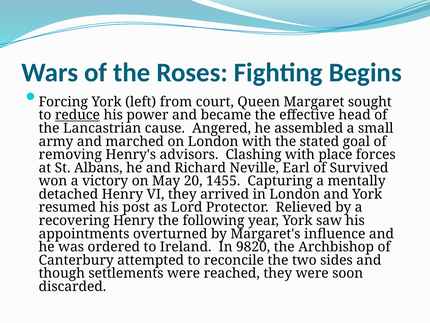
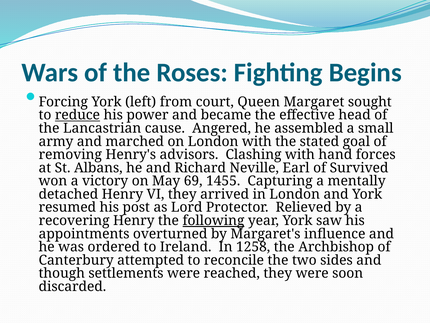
place: place -> hand (335, 154)
20: 20 -> 69 (193, 181)
following underline: none -> present (213, 220)
9820: 9820 -> 1258 (253, 247)
